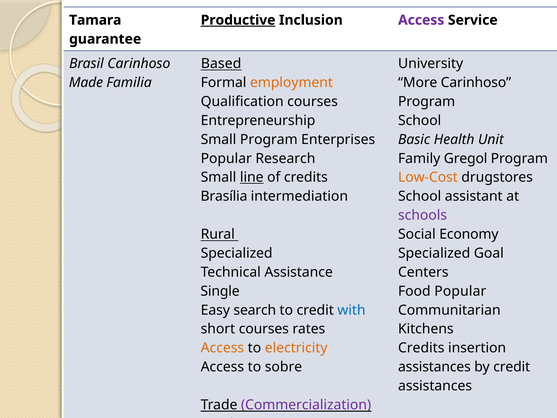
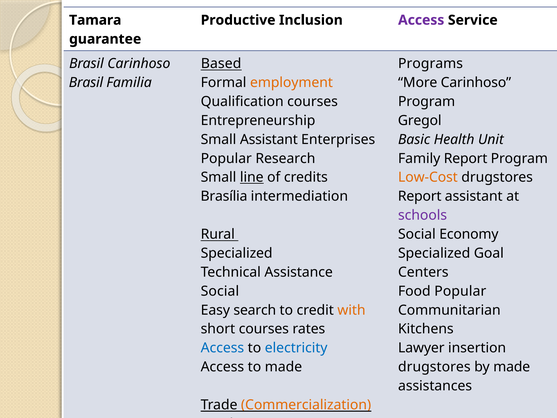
Productive underline: present -> none (238, 20)
University: University -> Programs (431, 64)
Made: Made -> Brasil (86, 83)
School: School -> Gregol (420, 120)
Small Program: Program -> Assistant (269, 139)
Family Gregol: Gregol -> Report (466, 158)
School: School -> Report (420, 196)
Single: Single -> Social (220, 291)
with colour: blue -> orange (351, 310)
Access colour: orange -> blue (222, 348)
electricity colour: orange -> blue (296, 348)
Credits: Credits -> Lawyer (421, 348)
to sobre: sobre -> made (283, 367)
assistances: assistances -> drugstores (434, 367)
by credit: credit -> made (512, 367)
Commercialization colour: purple -> orange (306, 405)
